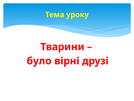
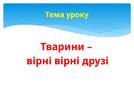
було: було -> вірні (39, 61)
